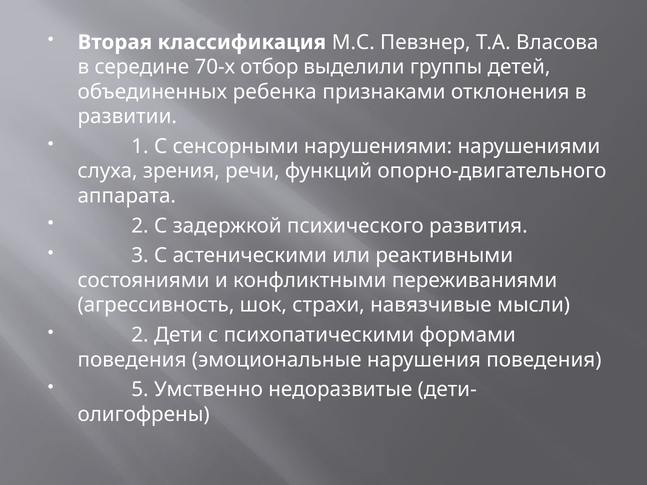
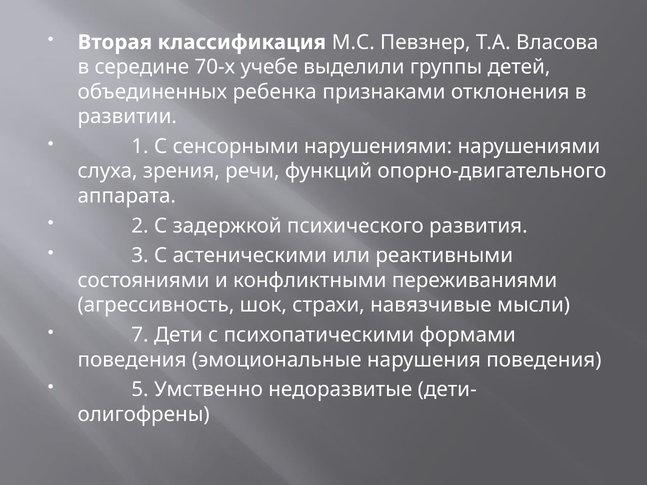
отбор: отбор -> учебе (269, 67)
2: 2 -> 7 (140, 335)
